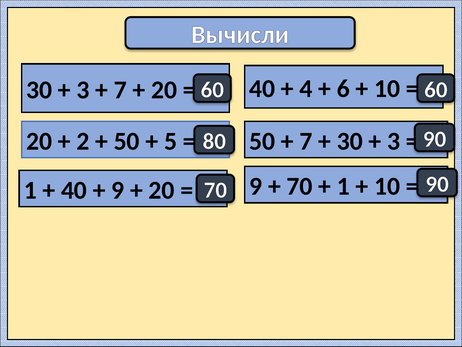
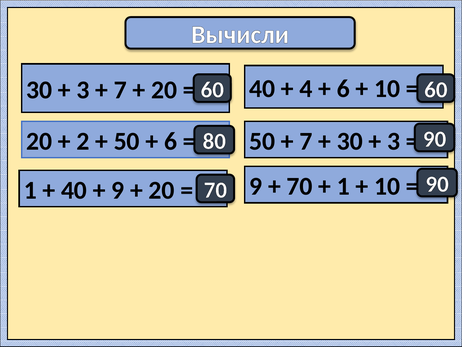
5: 5 -> 6 (171, 141)
